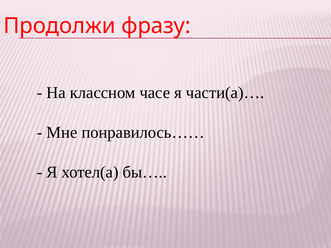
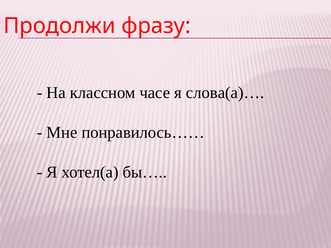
части(а)…: части(а)… -> слова(а)… (225, 93)
